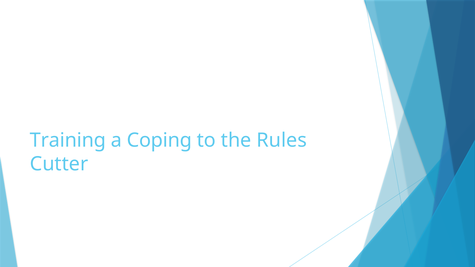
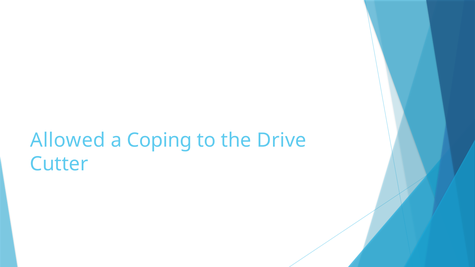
Training: Training -> Allowed (68, 140)
Rules: Rules -> Drive (282, 140)
